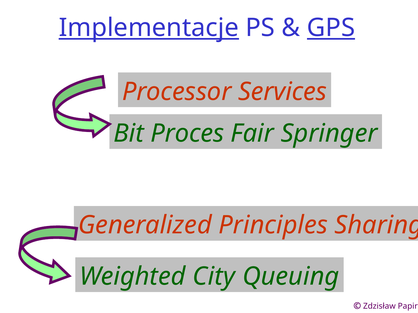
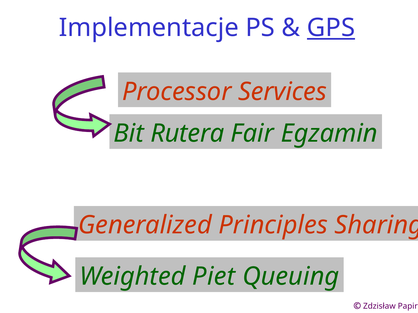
Implementacje underline: present -> none (149, 28)
Proces: Proces -> Rutera (187, 134)
Springer: Springer -> Egzamin (329, 134)
City: City -> Piet (214, 277)
